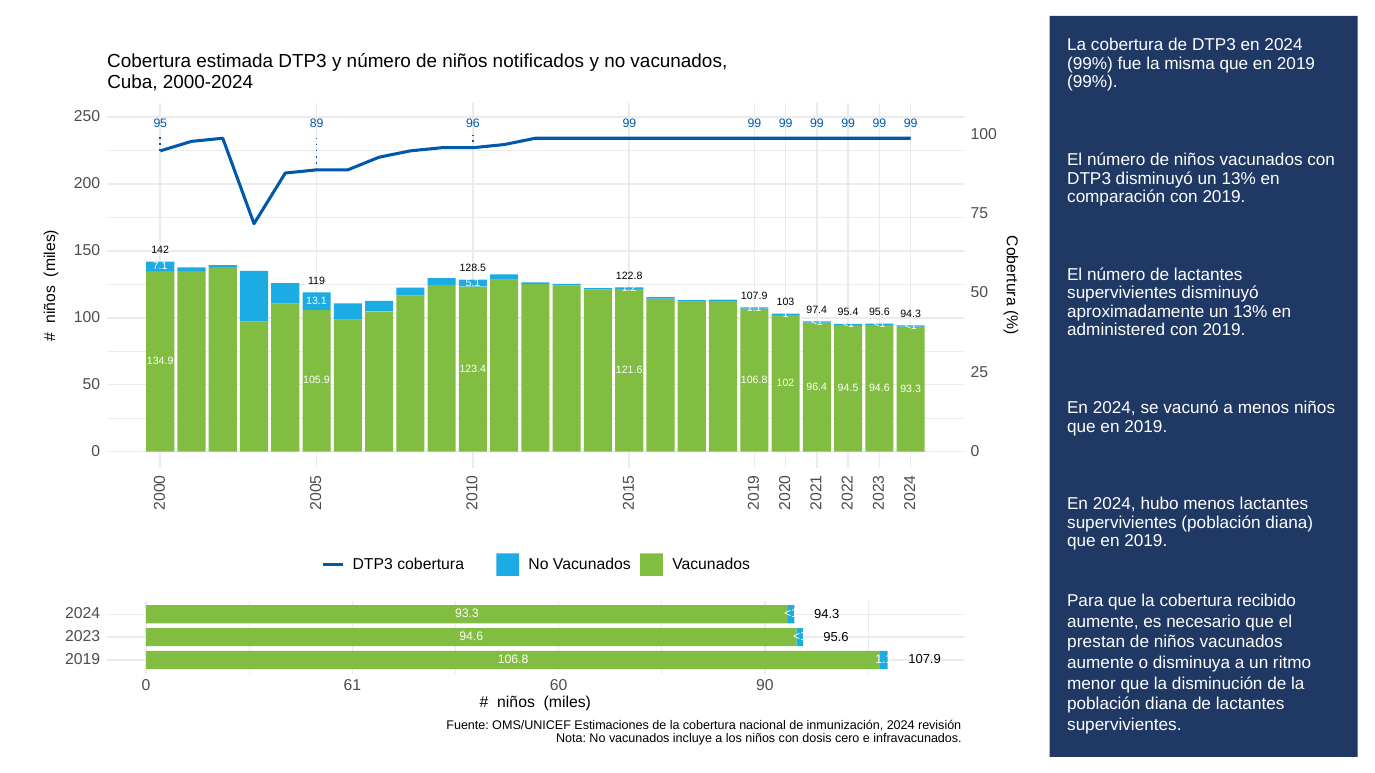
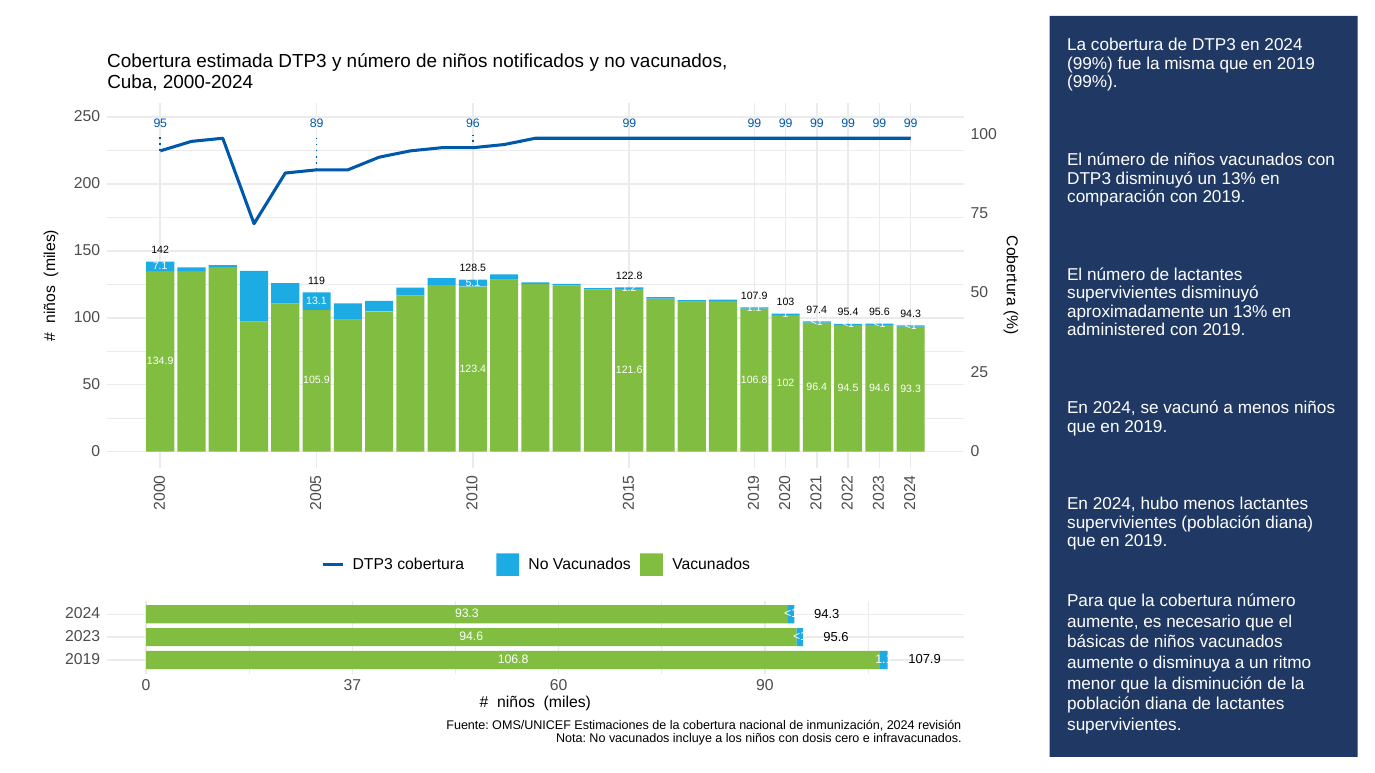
cobertura recibido: recibido -> número (1266, 601)
prestan: prestan -> básicas (1096, 643)
61: 61 -> 37 (352, 686)
